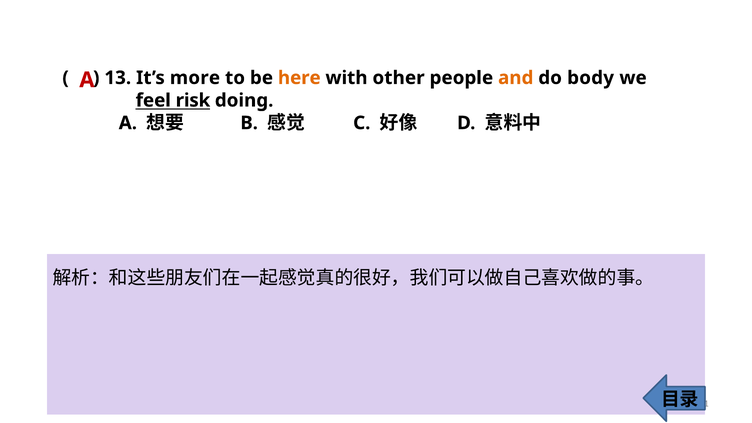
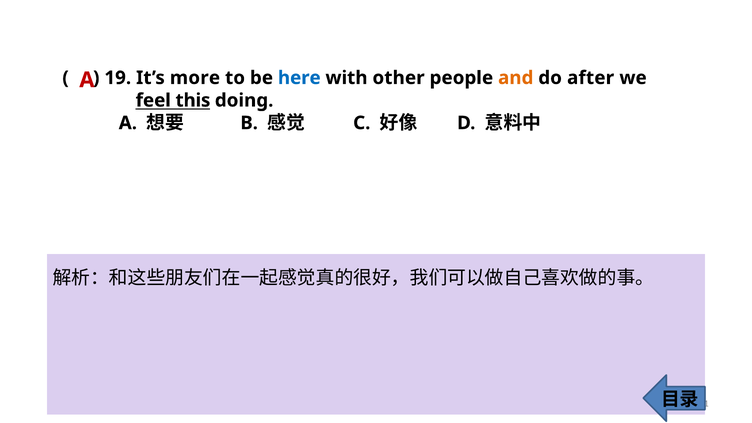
13: 13 -> 19 (118, 78)
here colour: orange -> blue (299, 78)
body: body -> after (591, 78)
risk: risk -> this (193, 100)
